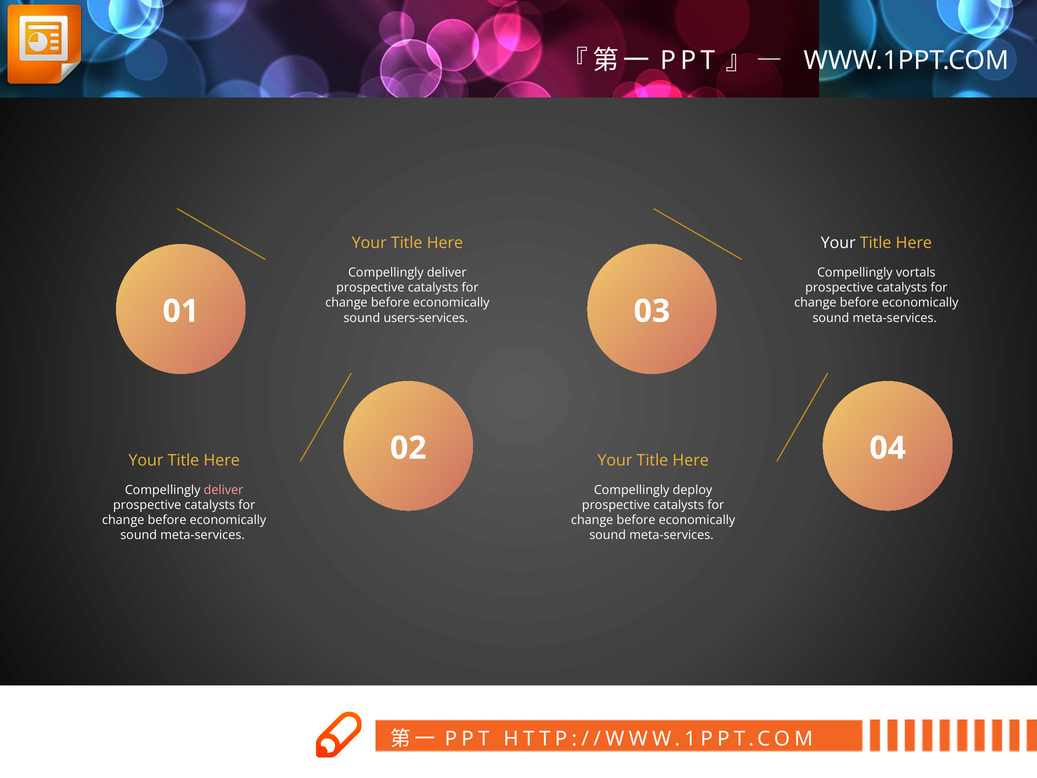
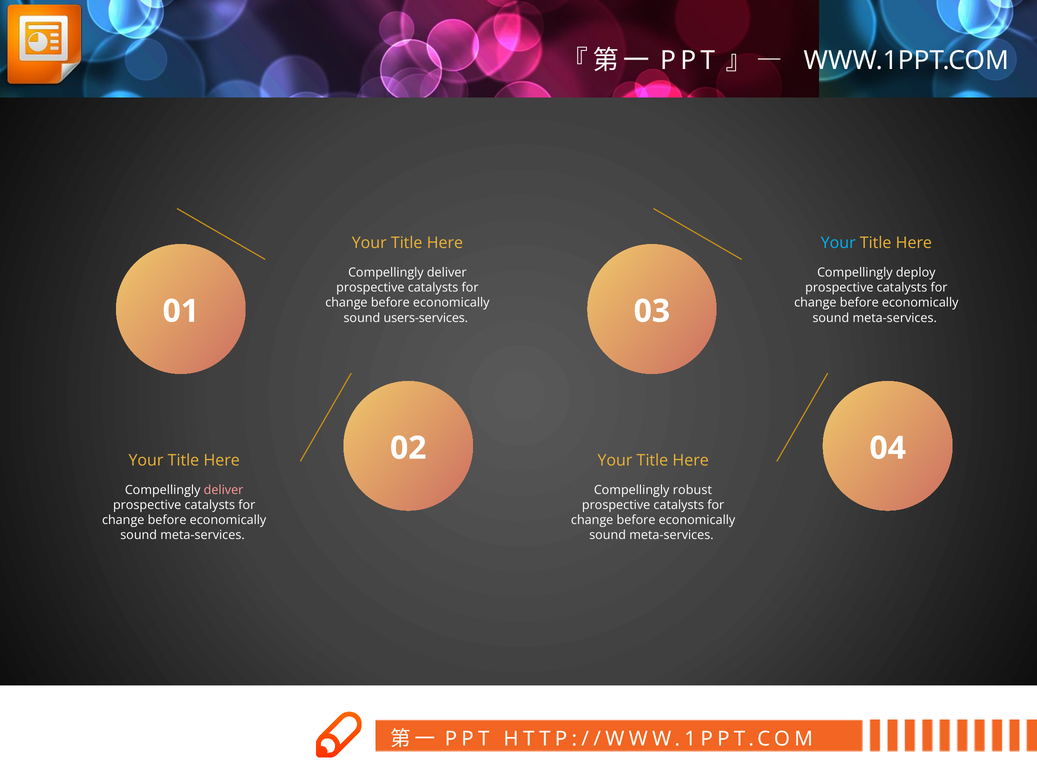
Your colour: white -> light blue (838, 243)
vortals: vortals -> deploy (916, 272)
deploy: deploy -> robust (692, 490)
